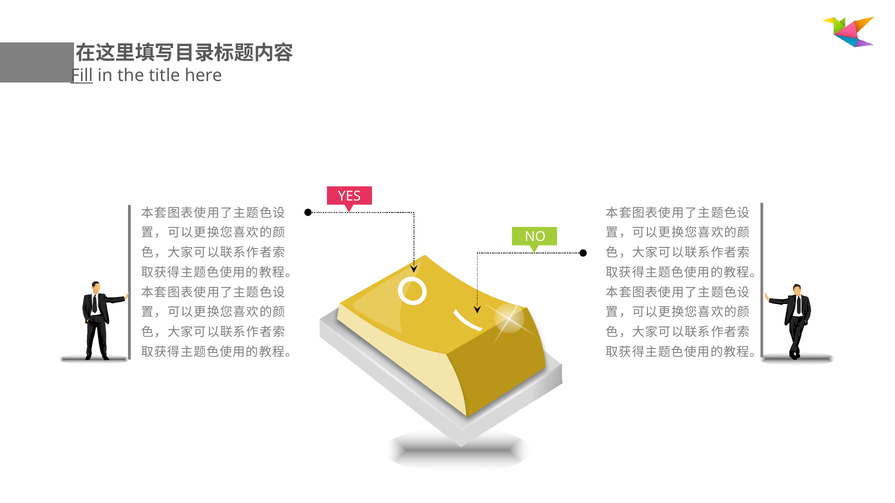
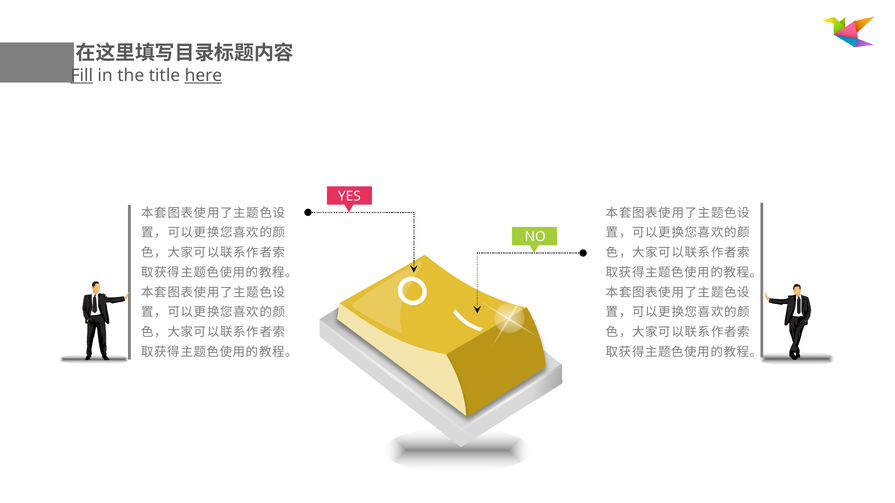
here underline: none -> present (203, 76)
